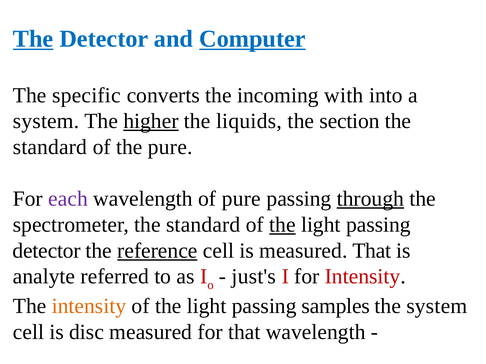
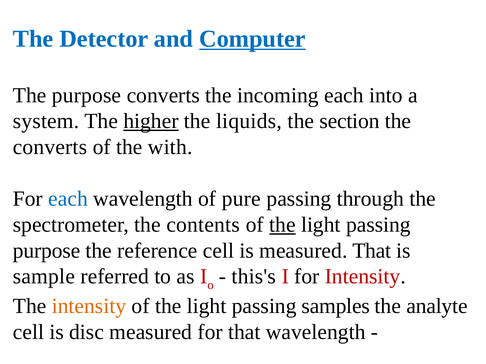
The underline: present -> none (33, 39)
The specific: specific -> purpose (86, 95)
incoming with: with -> each (344, 95)
standard: standard -> converts (50, 147)
the pure: pure -> with (170, 147)
each colour: purple -> blue (68, 199)
through underline: present -> none (370, 199)
spectrometer the standard: standard -> contents (203, 225)
detector: detector -> purpose (47, 251)
reference underline: present -> none (157, 251)
analyte: analyte -> sample (44, 277)
just's: just's -> this's (254, 277)
the system: system -> analyte (437, 306)
